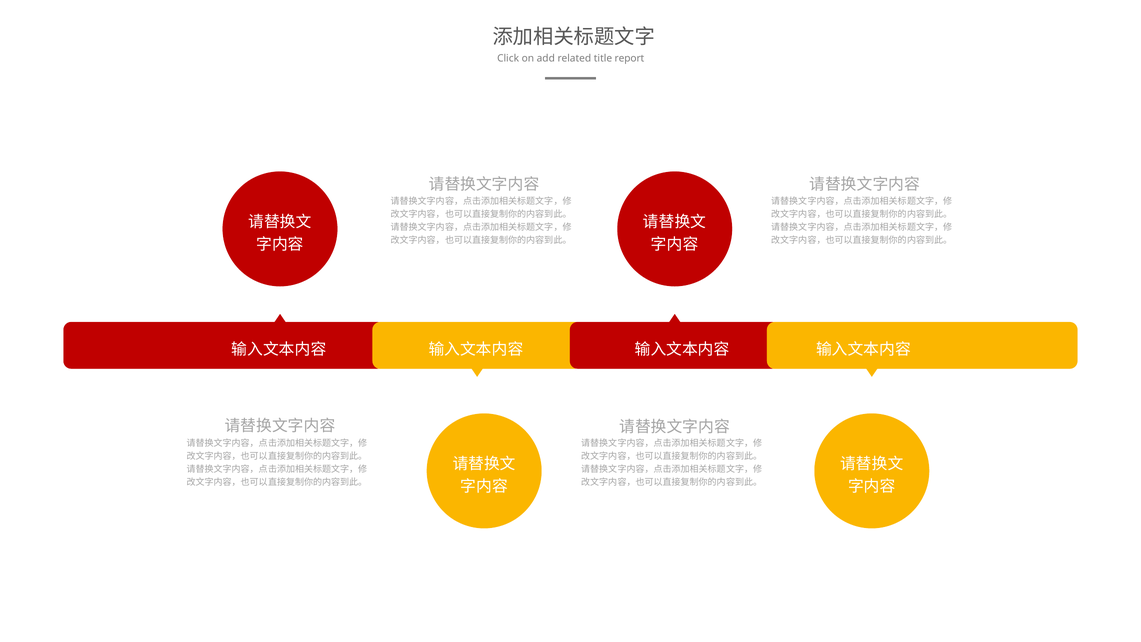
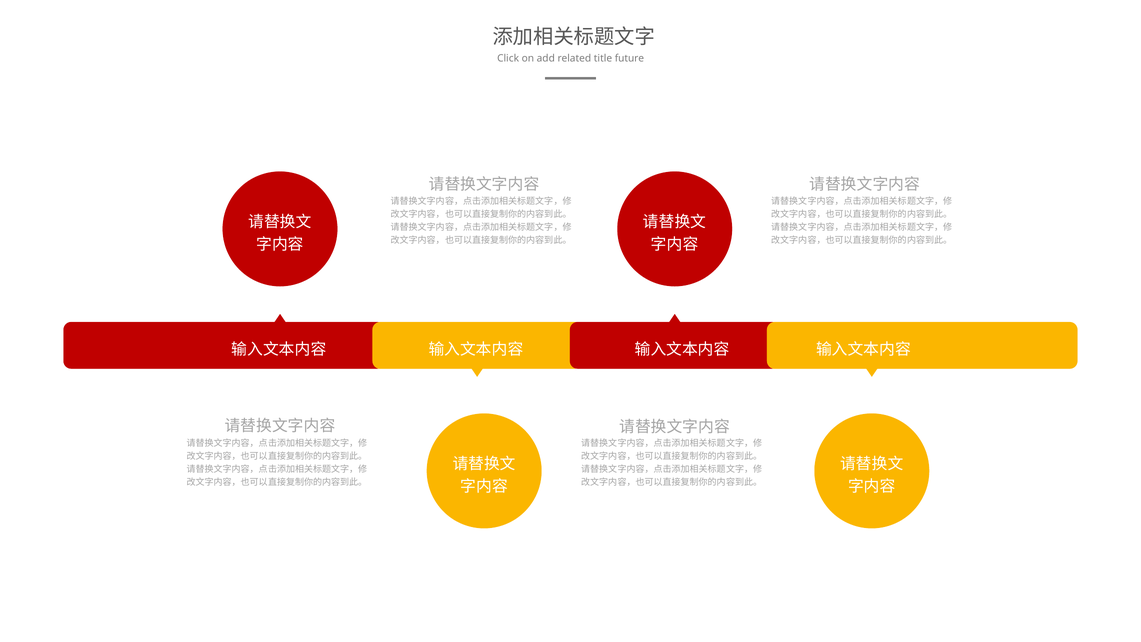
report: report -> future (629, 58)
